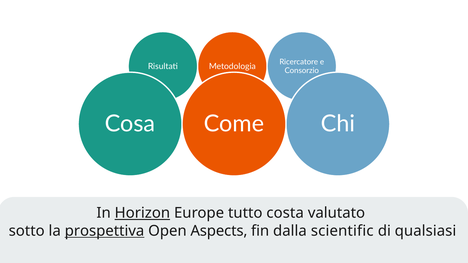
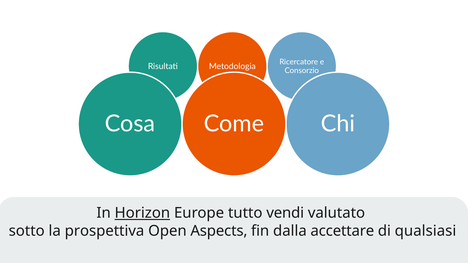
costa: costa -> vendi (285, 213)
prospettiva underline: present -> none (104, 231)
scientific: scientific -> accettare (342, 231)
